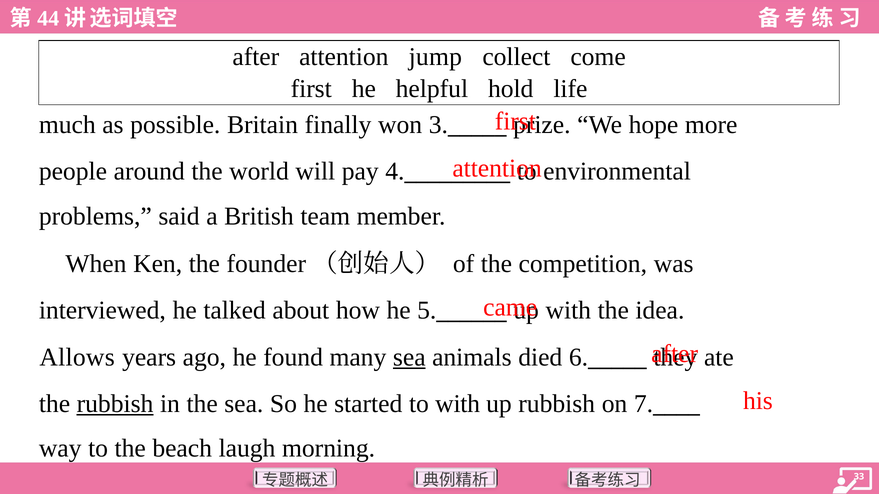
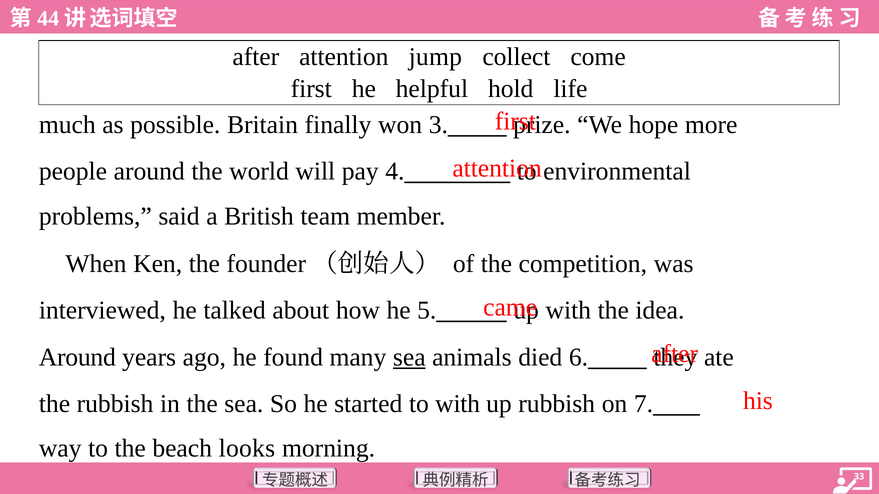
Allows: Allows -> Around (77, 357)
rubbish underline: present -> none (115, 404)
laugh: laugh -> looks (247, 449)
